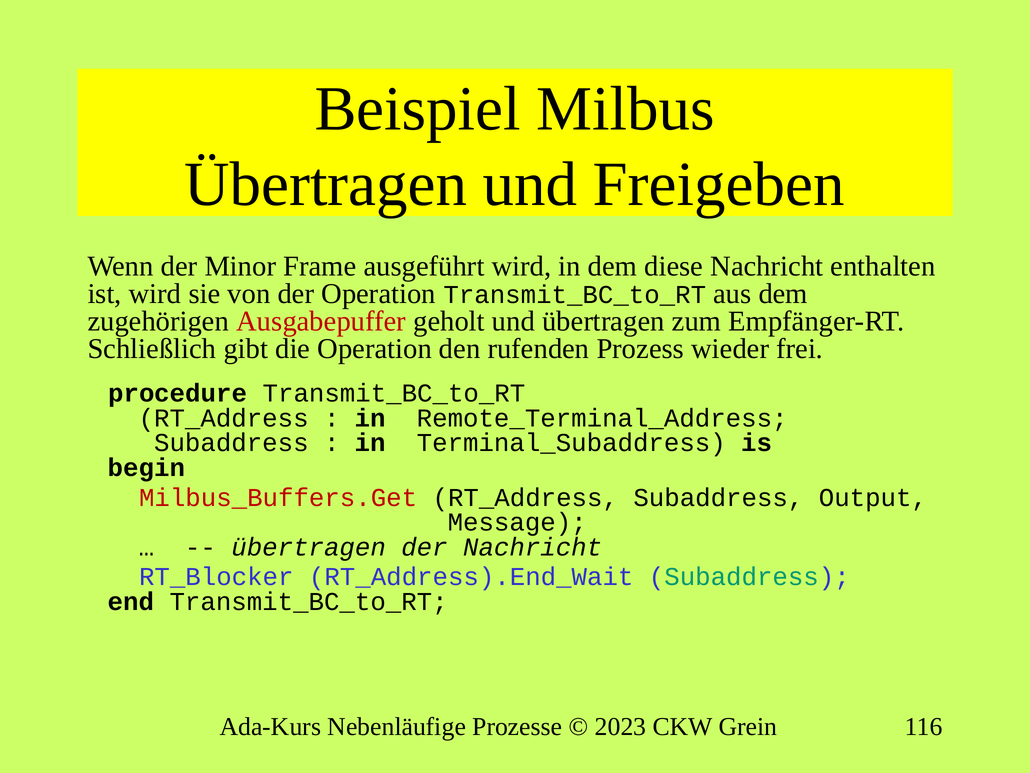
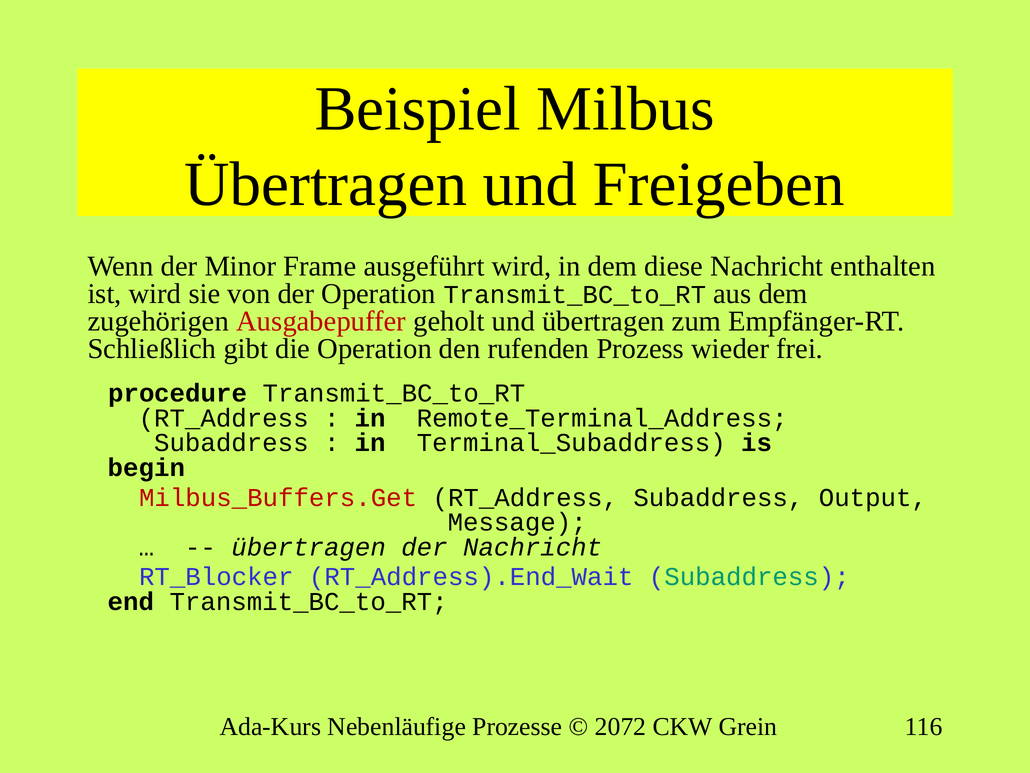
2023: 2023 -> 2072 (621, 726)
